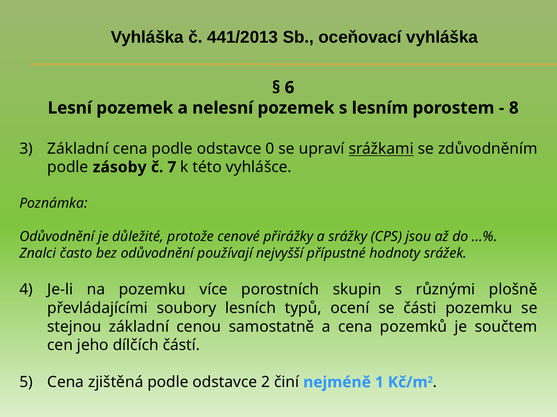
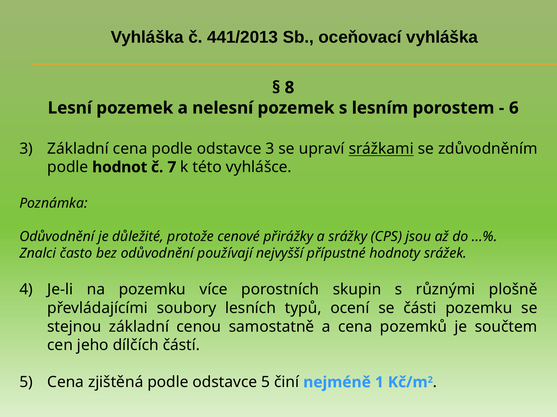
6: 6 -> 8 (289, 88)
8: 8 -> 6 (514, 108)
odstavce 0: 0 -> 3 (270, 149)
zásoby: zásoby -> hodnot (120, 167)
odstavce 2: 2 -> 5 (266, 383)
